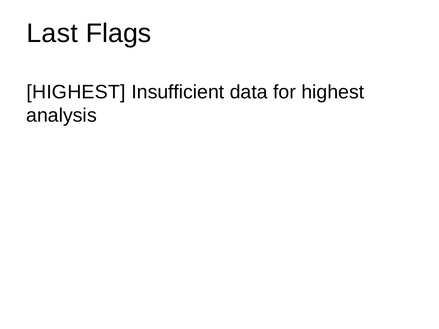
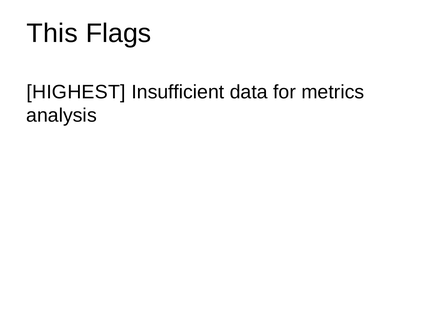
Last: Last -> This (52, 33)
for highest: highest -> metrics (333, 92)
